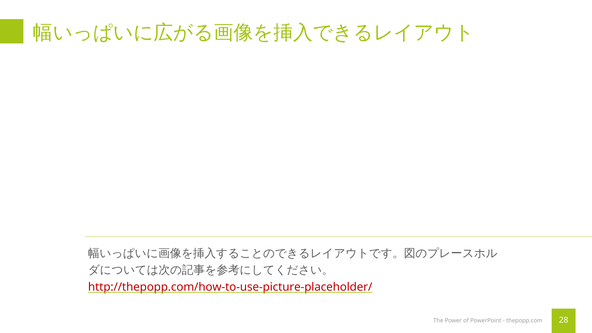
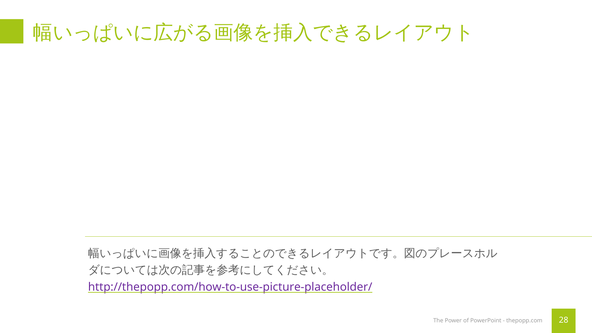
http://thepopp.com/how-to-use-picture-placeholder/ colour: red -> purple (230, 287)
